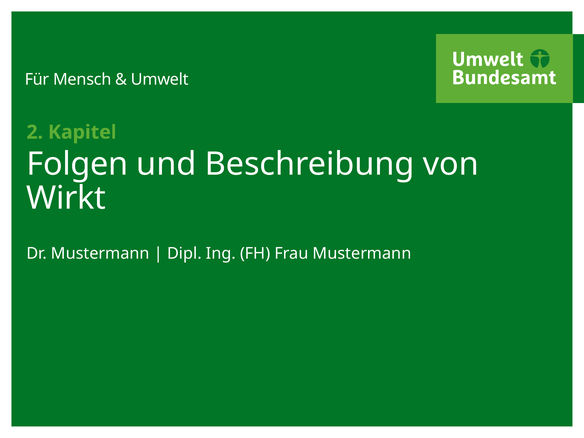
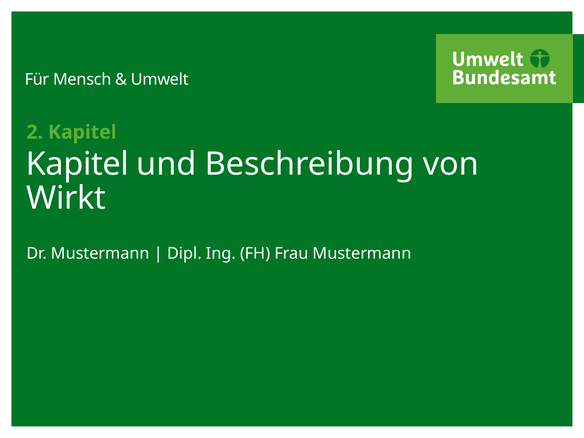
Folgen: Folgen -> Kapitel (77, 164)
